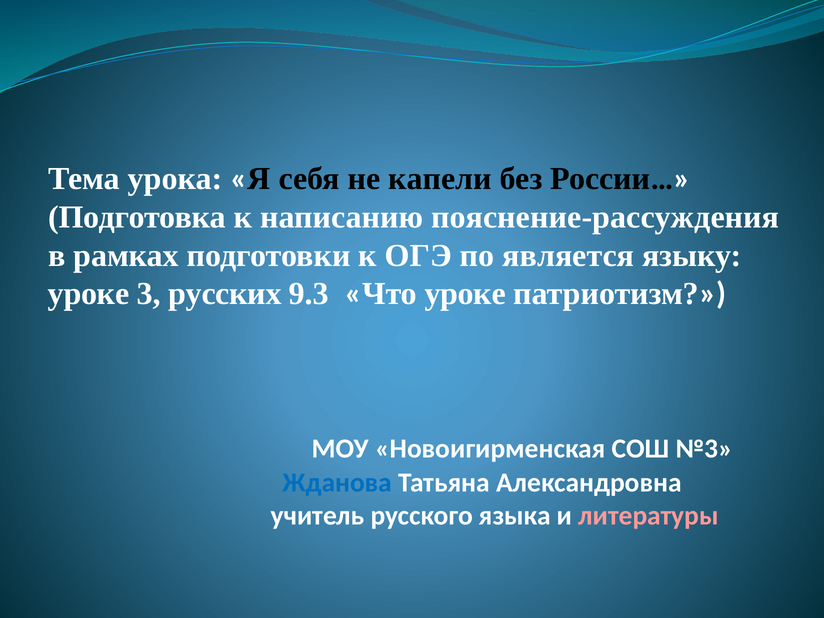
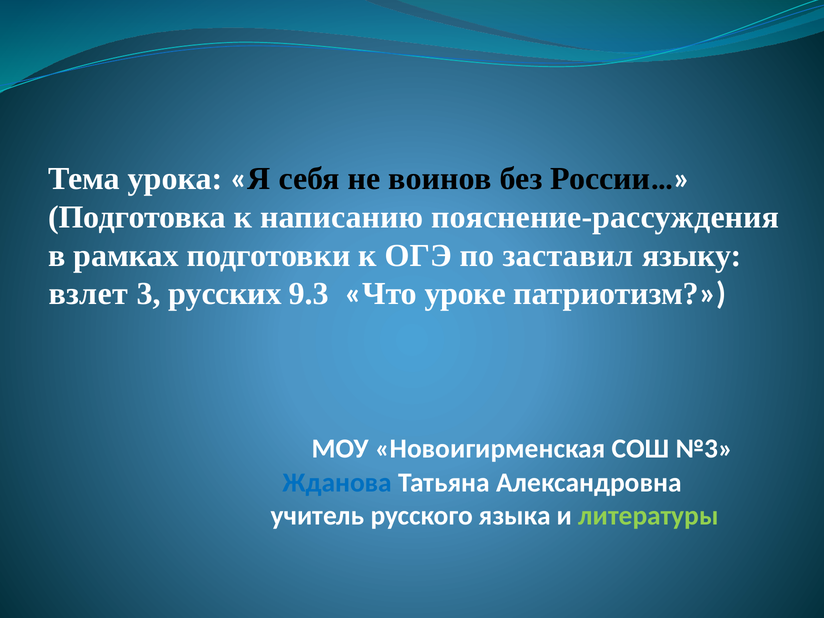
капели: капели -> воинов (440, 179)
является: является -> заставил (568, 255)
уроке: уроке -> взлет (88, 294)
литературы colour: pink -> light green (649, 516)
